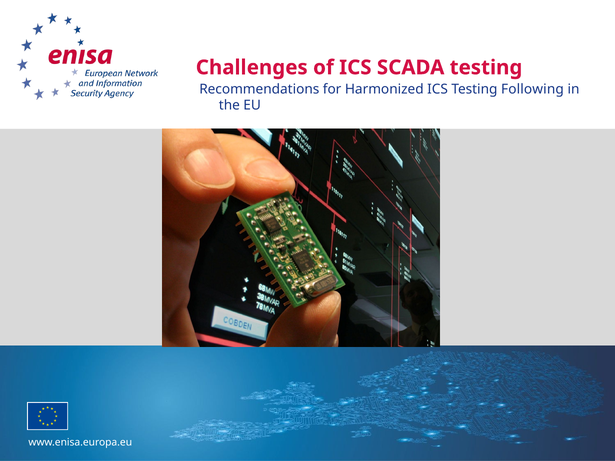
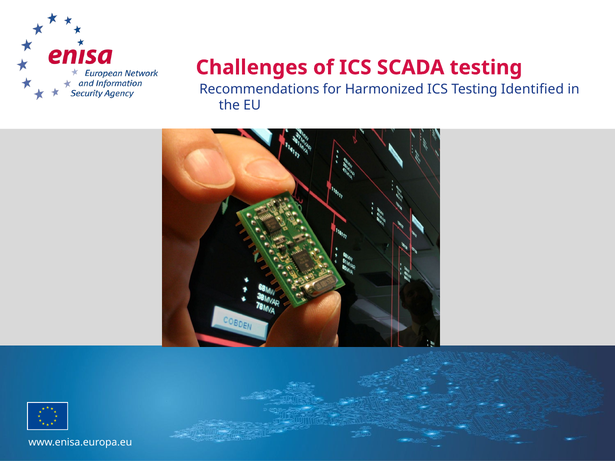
Following: Following -> Identified (532, 89)
